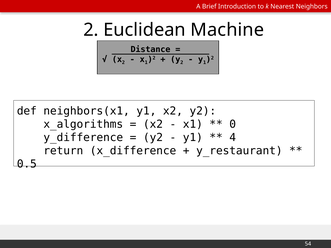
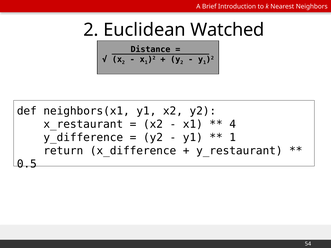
Machine: Machine -> Watched (227, 30)
x_algorithms: x_algorithms -> x_restaurant (83, 124)
0: 0 -> 4 (233, 124)
4: 4 -> 1 (233, 138)
